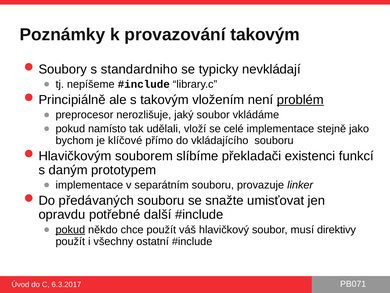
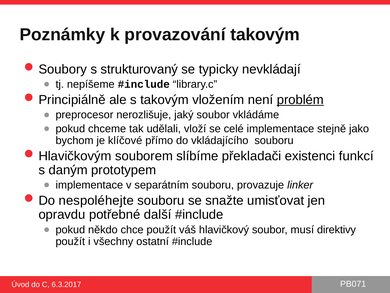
standardniho: standardniho -> strukturovaný (139, 69)
namísto: namísto -> chceme (107, 129)
předávaných: předávaných -> nespoléhejte (96, 200)
pokud underline: present -> none (70, 229)
